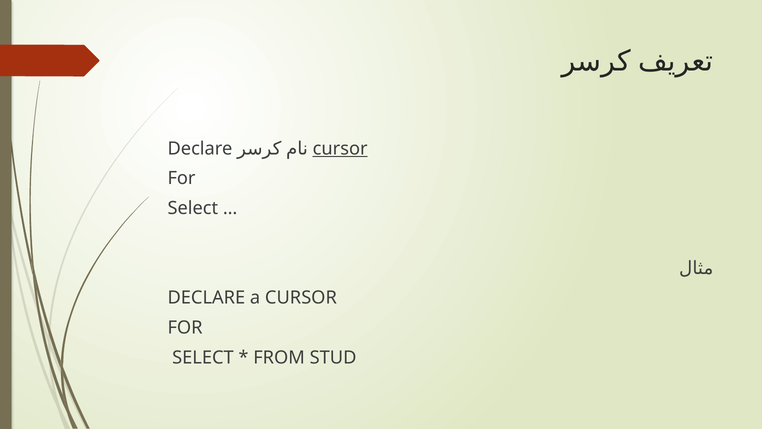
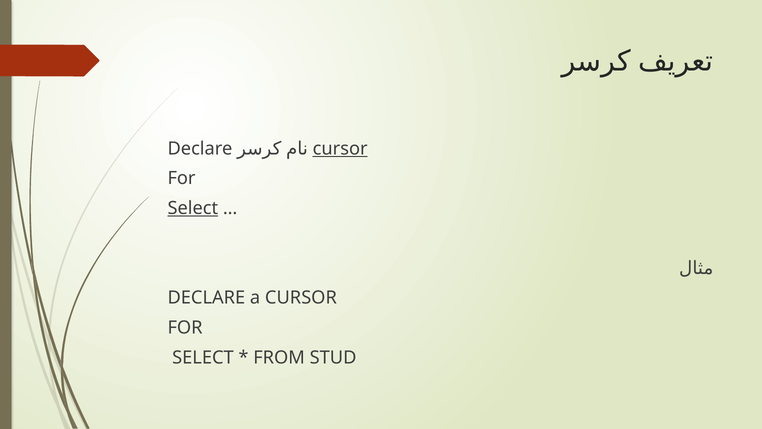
Select underline: none -> present (193, 208)
